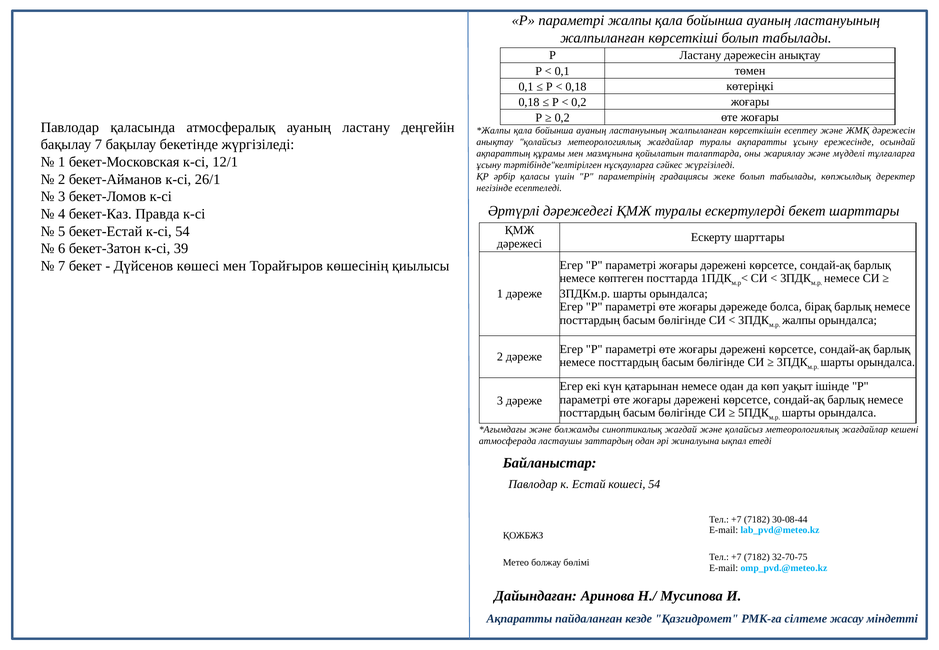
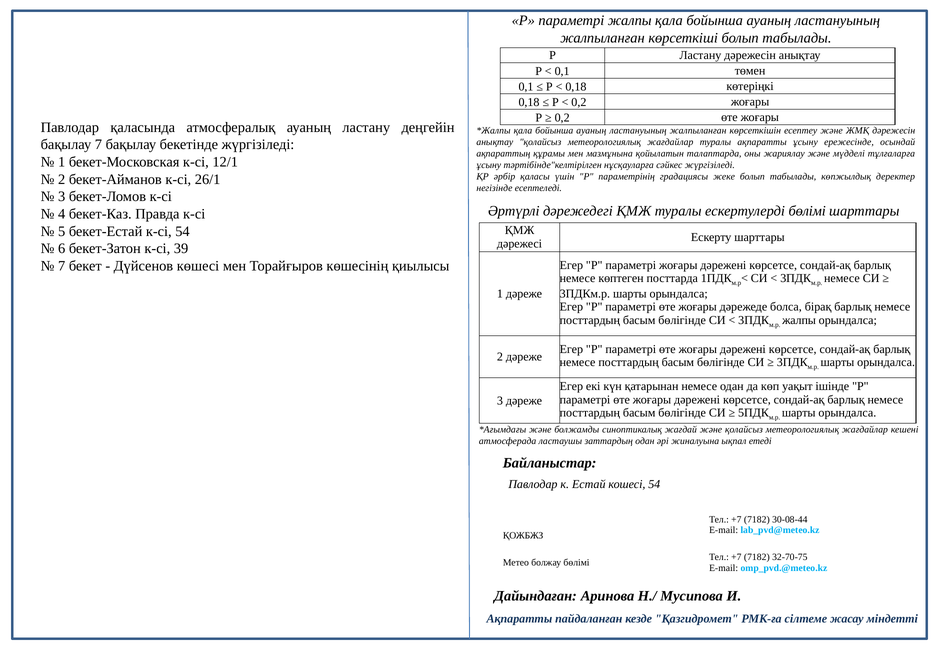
ескертулерді бекет: бекет -> бөлімі (807, 211)
